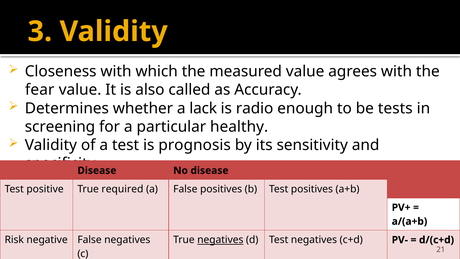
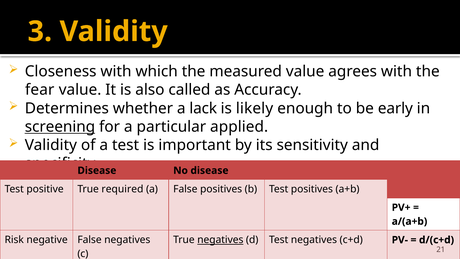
radio: radio -> likely (255, 108)
tests: tests -> early (395, 108)
screening underline: none -> present (60, 127)
healthy: healthy -> applied (239, 127)
prognosis: prognosis -> important (195, 145)
